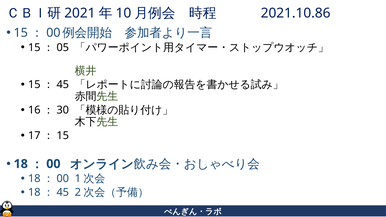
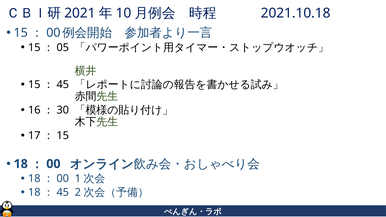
2021.10.86: 2021.10.86 -> 2021.10.18 (296, 13)
